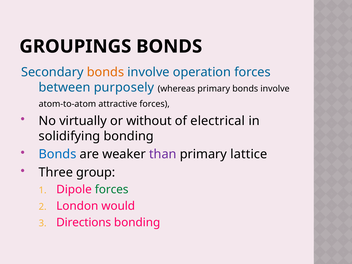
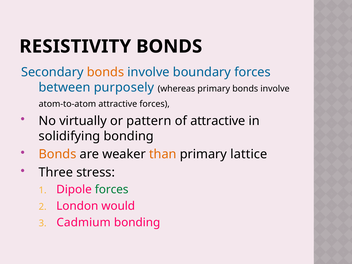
GROUPINGS: GROUPINGS -> RESISTIVITY (75, 46)
operation: operation -> boundary (202, 72)
without: without -> pattern (149, 121)
of electrical: electrical -> attractive (218, 121)
Bonds colour: blue -> orange (58, 154)
than colour: purple -> orange (163, 154)
group: group -> stress (96, 172)
Directions: Directions -> Cadmium (84, 223)
